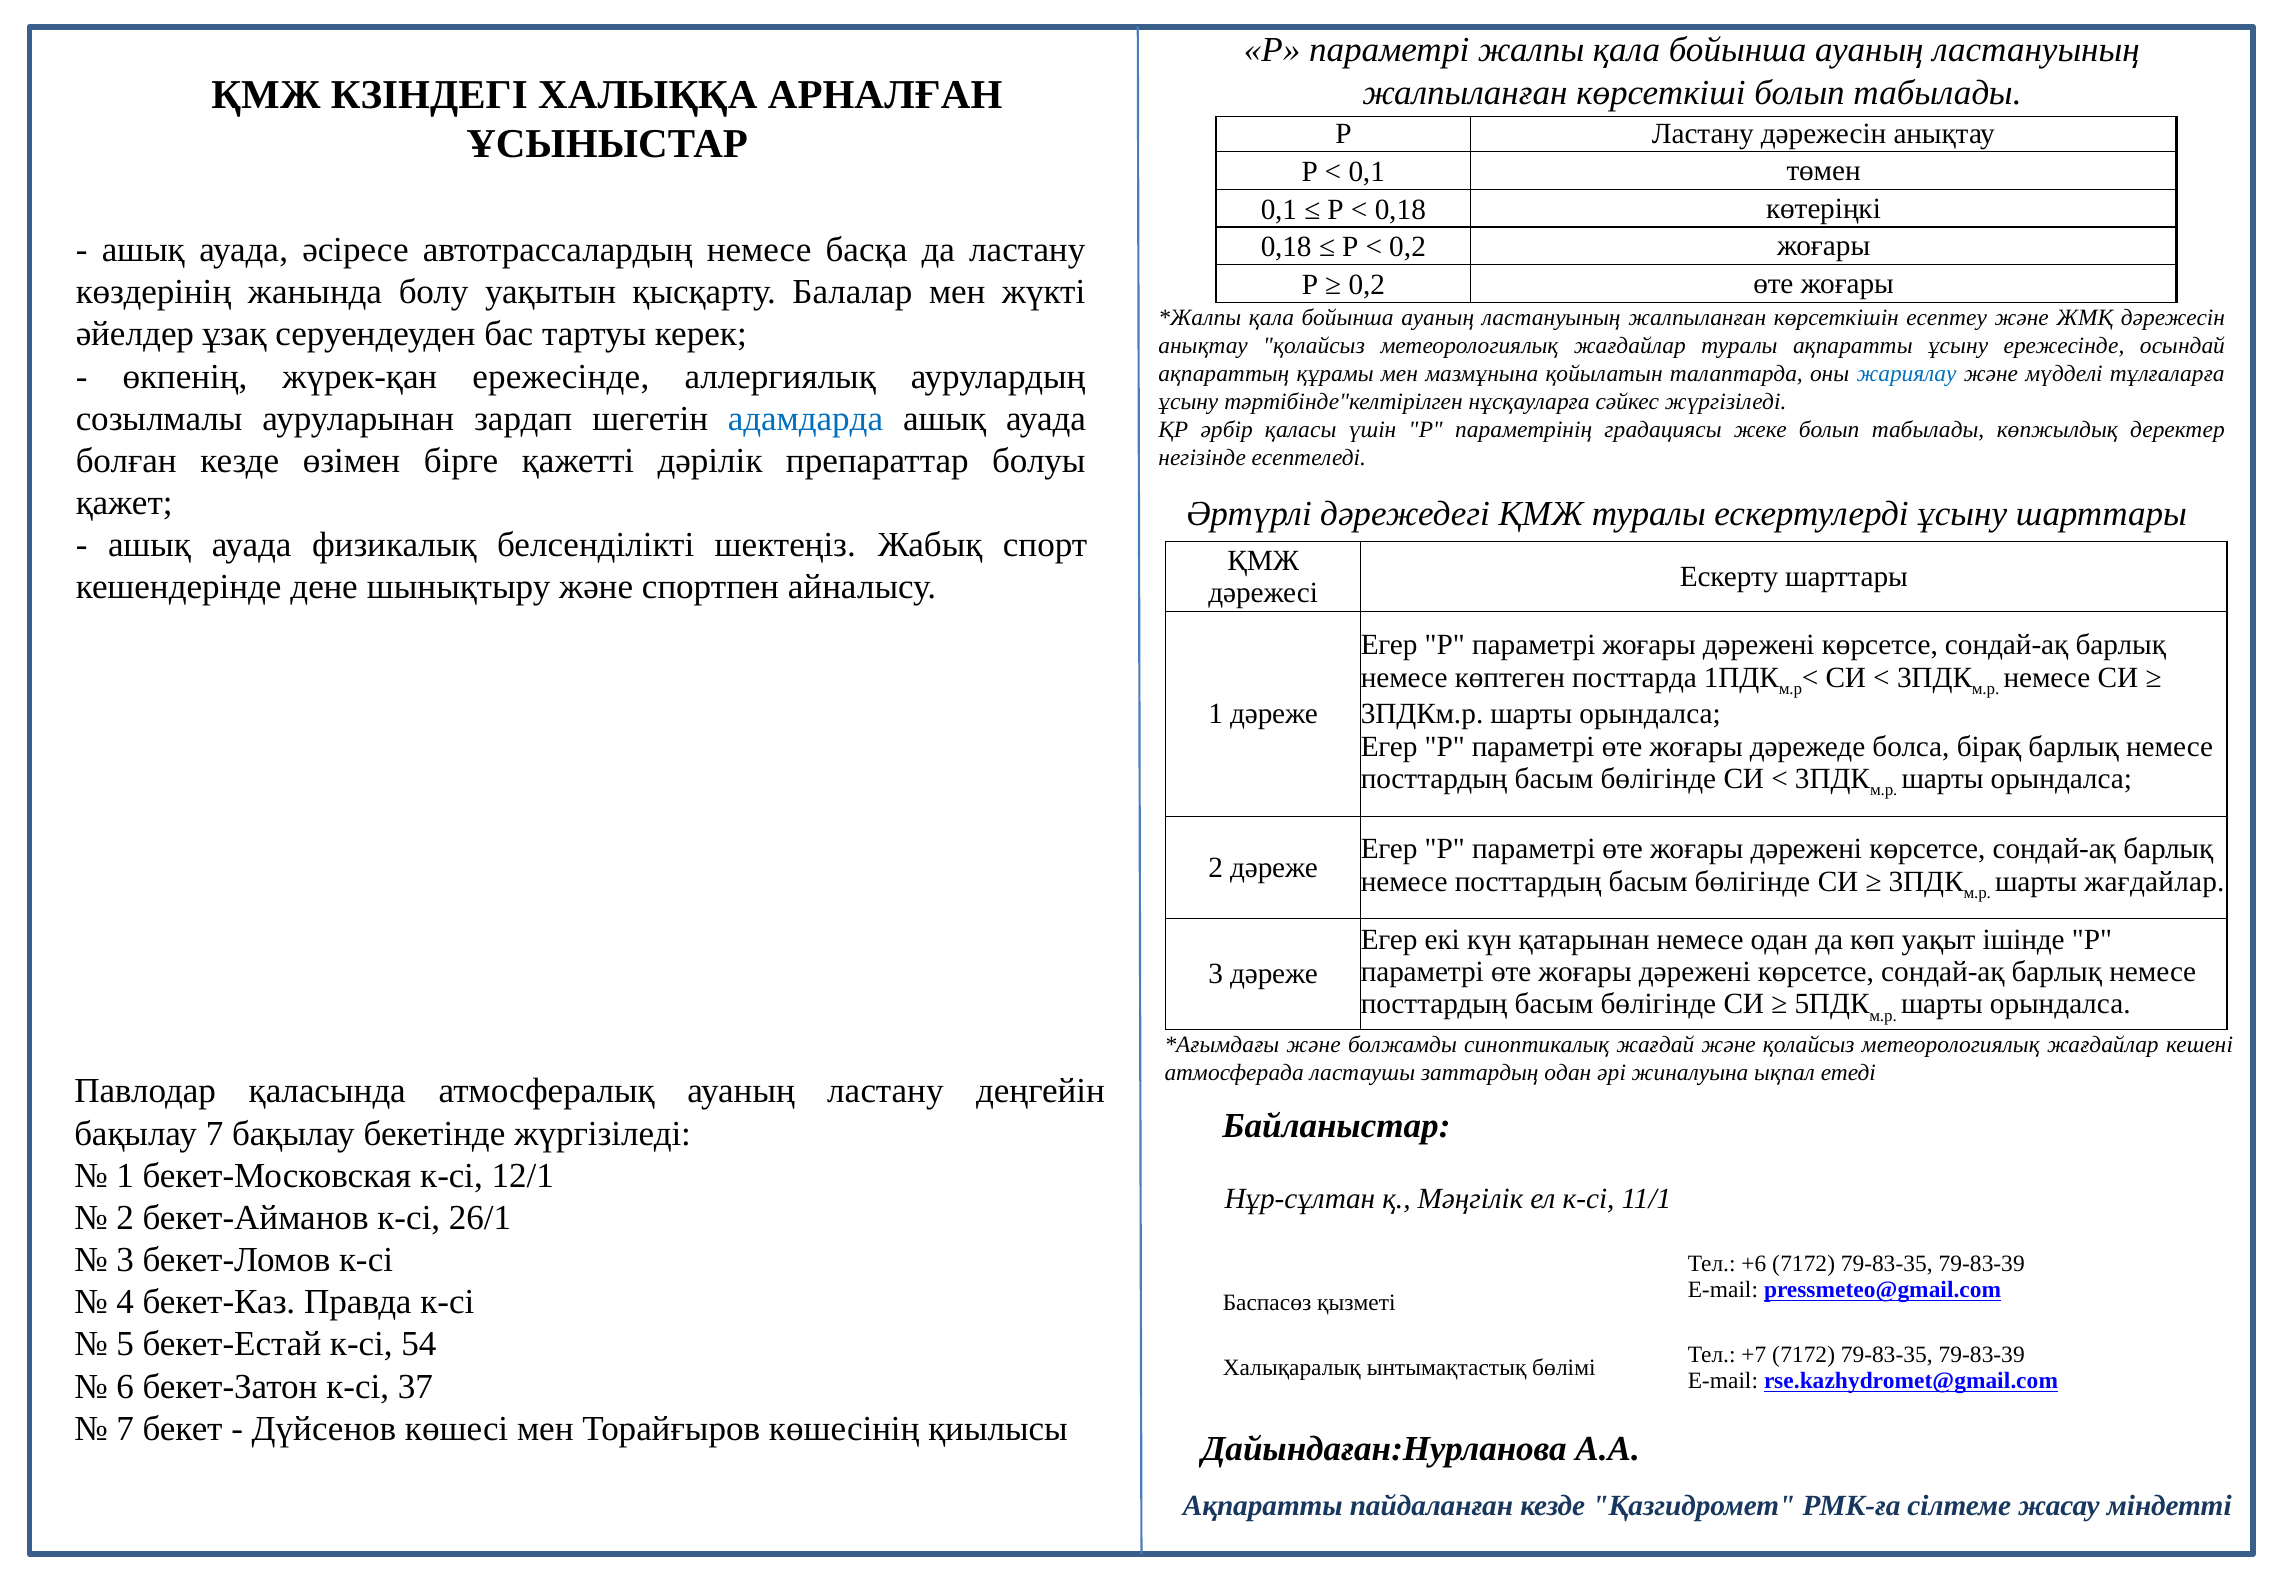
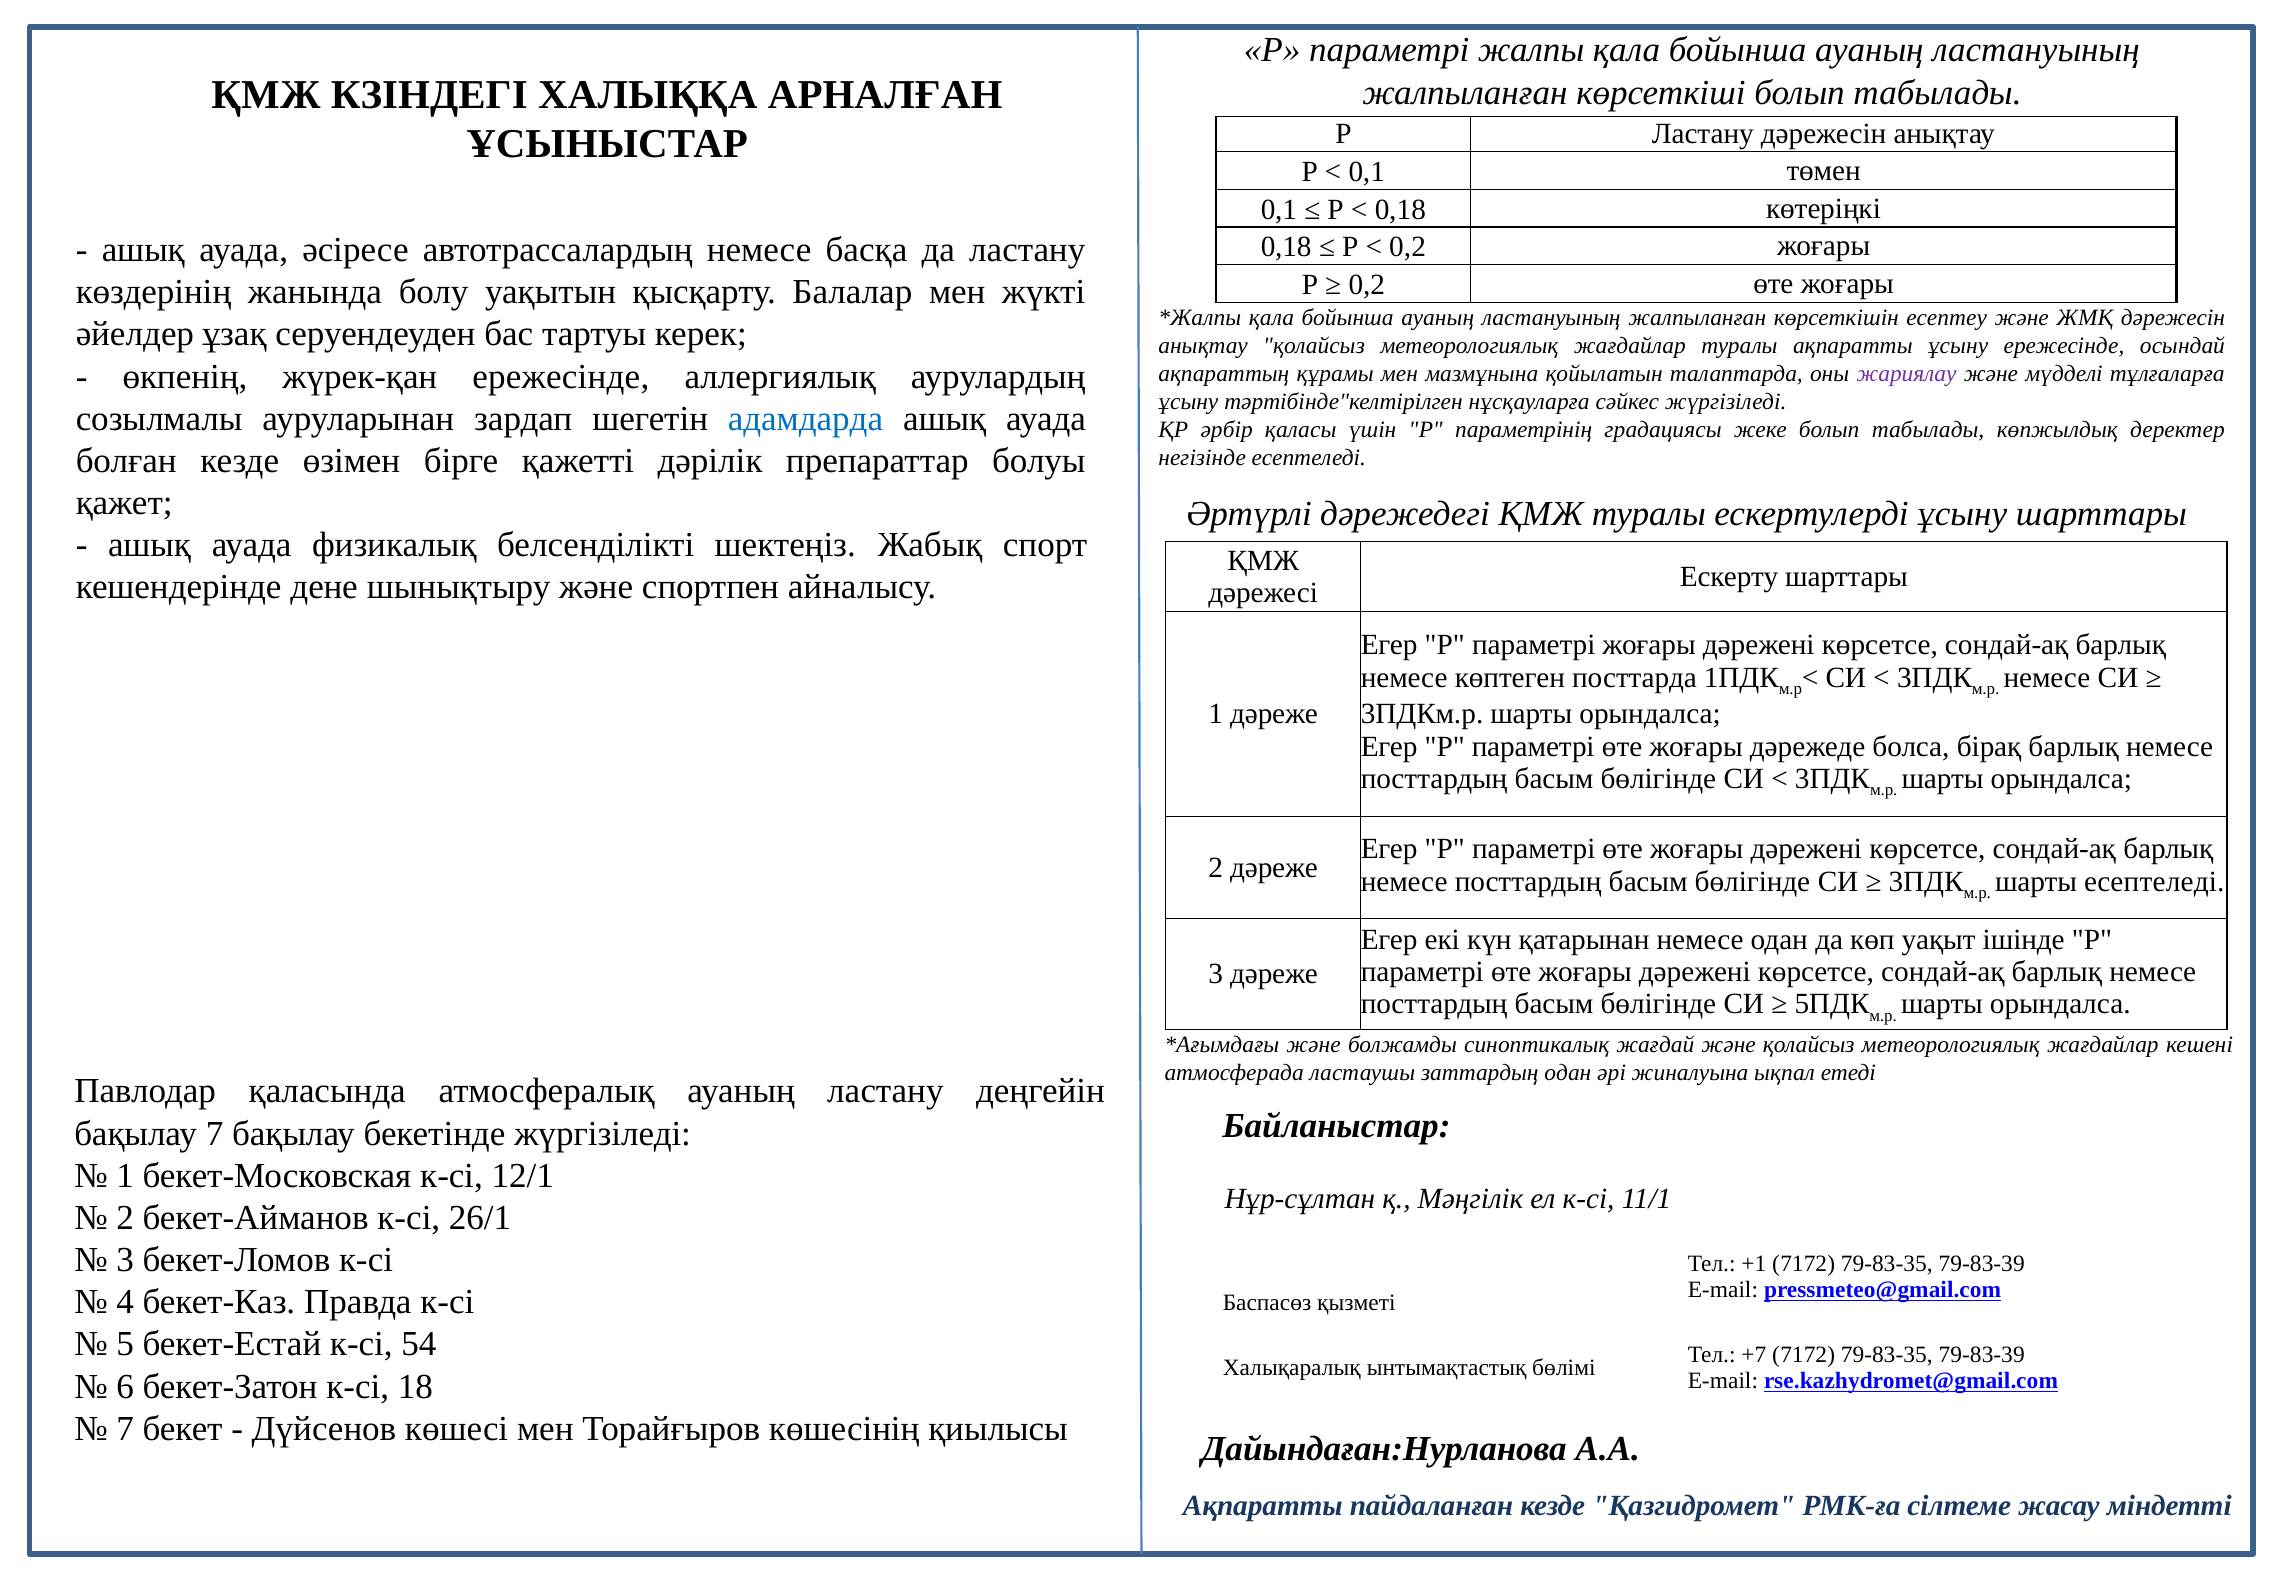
жариялау colour: blue -> purple (1907, 374)
шарты жағдайлар: жағдайлар -> есептеледі (2154, 881)
+6: +6 -> +1 (1754, 1263)
37: 37 -> 18 (415, 1386)
